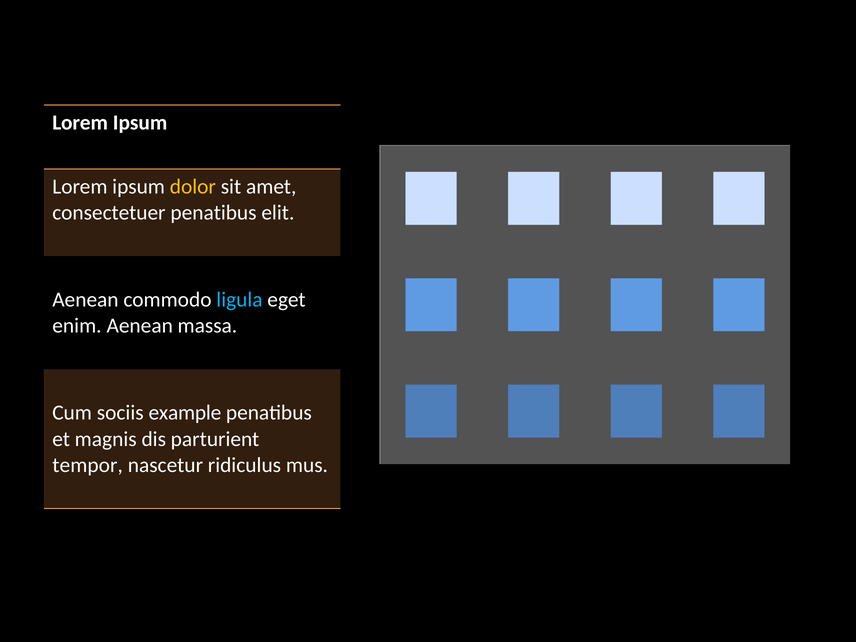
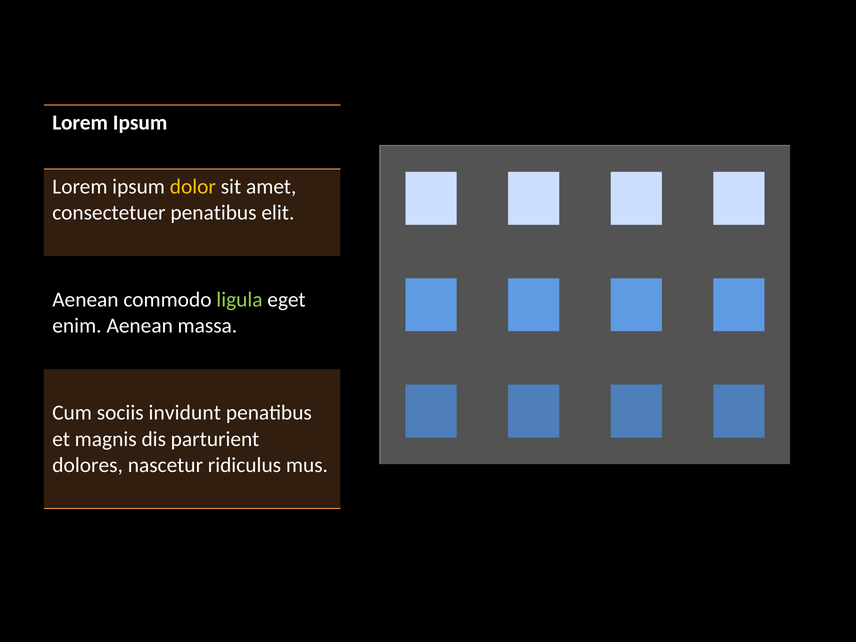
ligula colour: light blue -> light green (239, 300)
example: example -> invidunt (185, 413)
tempor: tempor -> dolores (88, 465)
